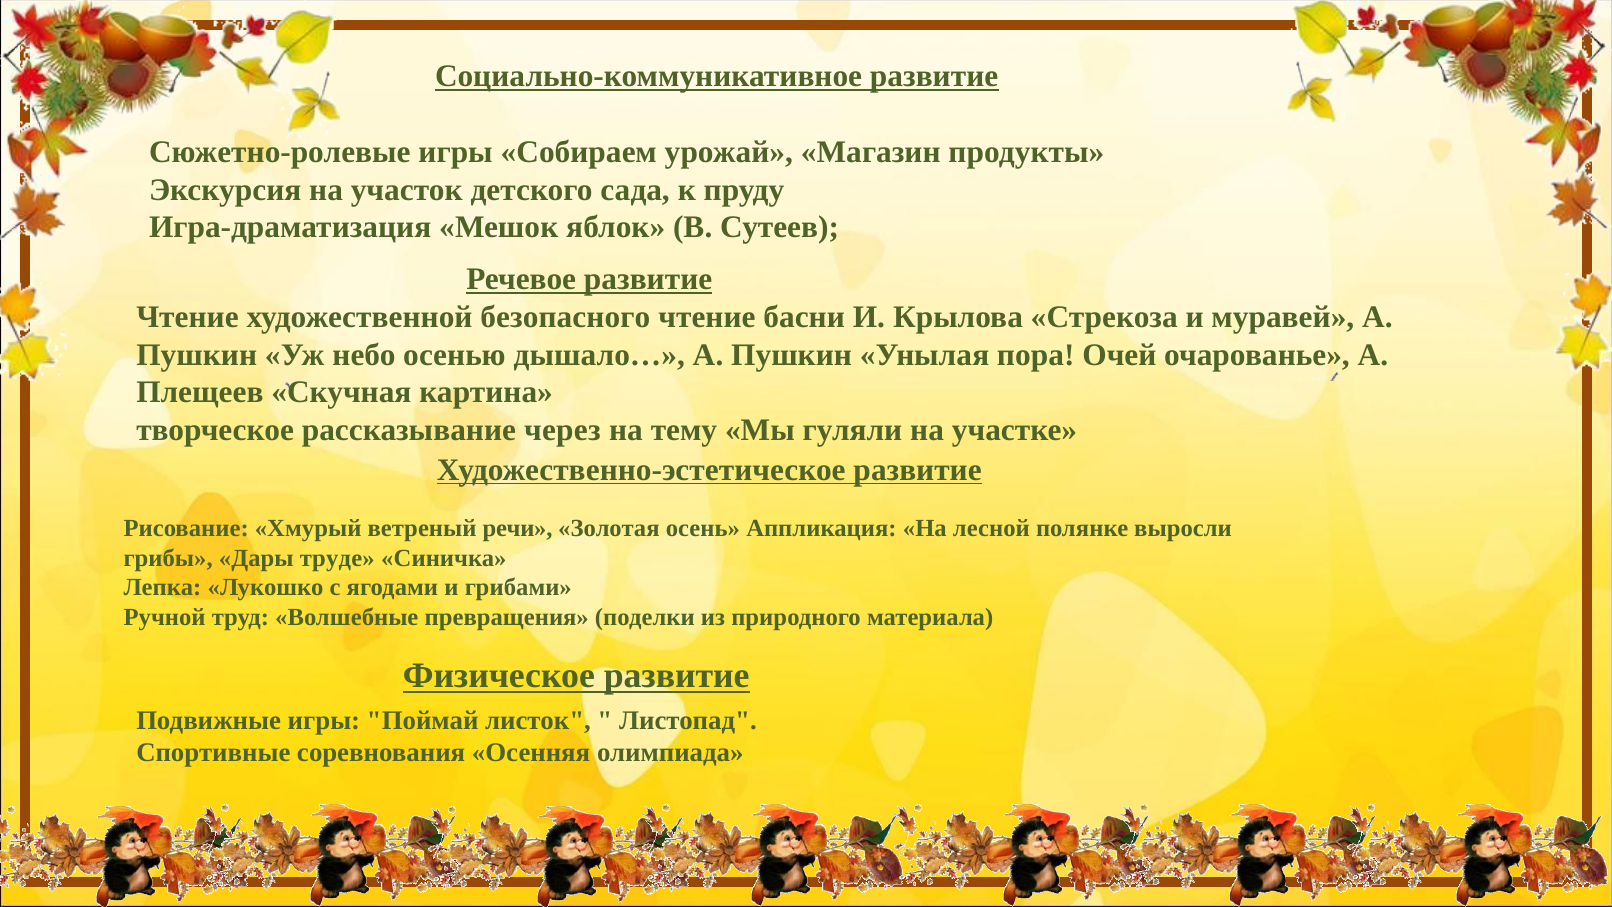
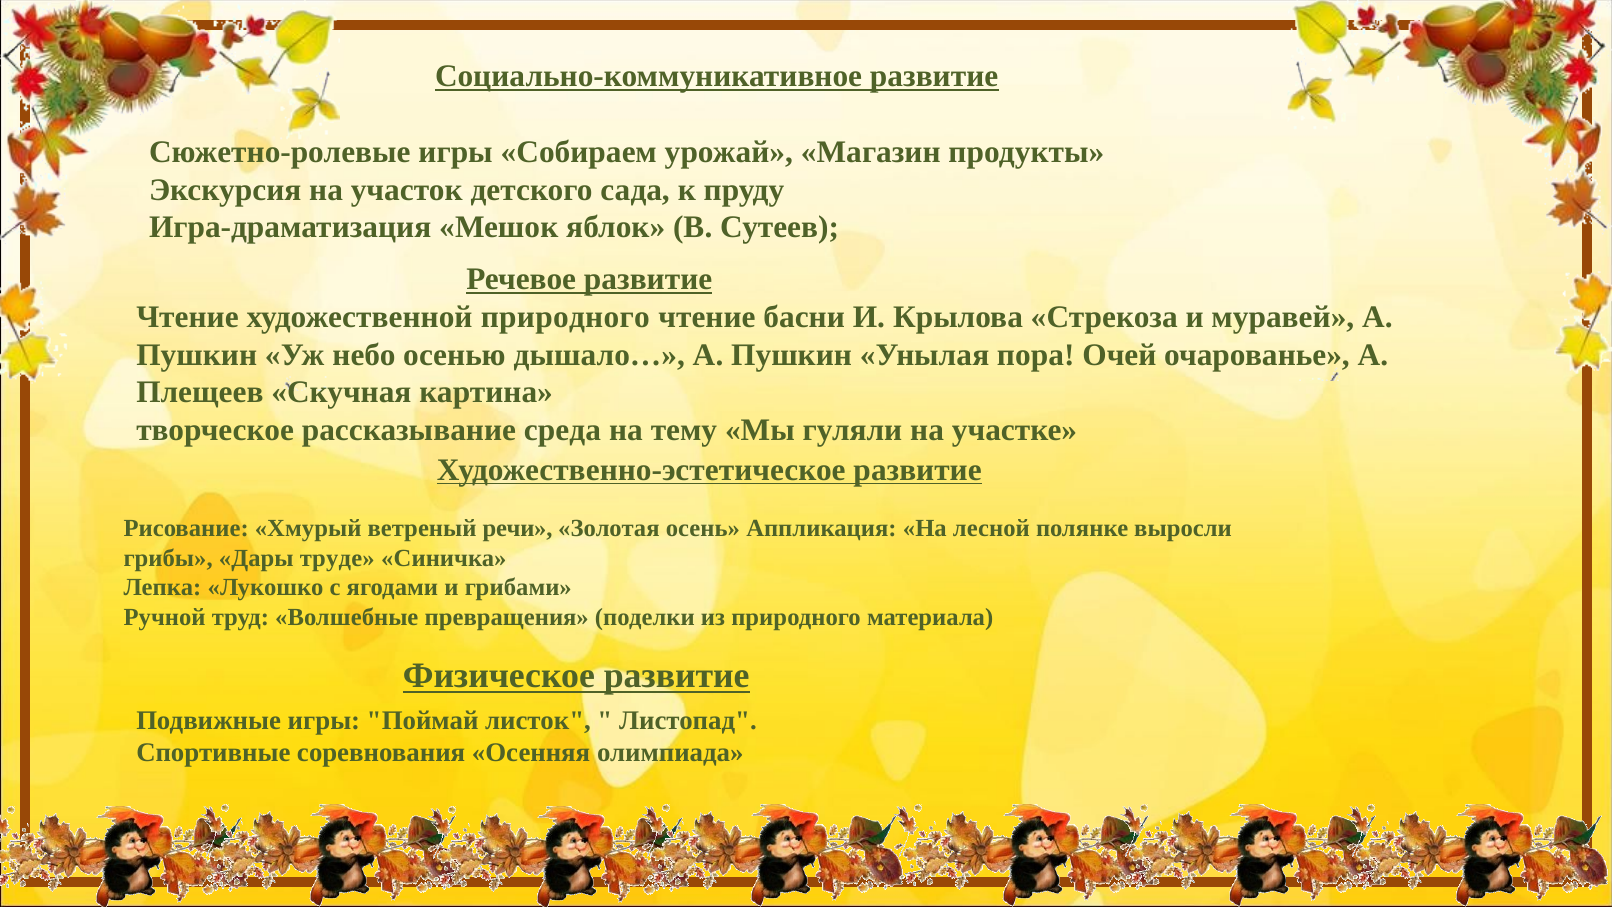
художественной безопасного: безопасного -> природного (565, 317)
через: через -> среда (562, 430)
